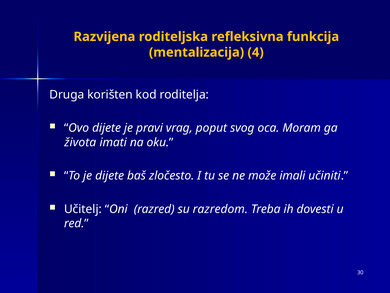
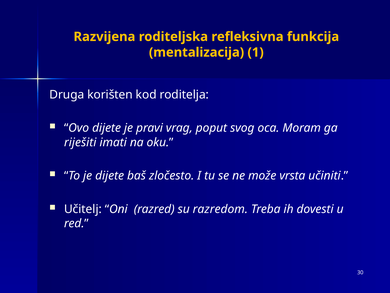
4: 4 -> 1 (256, 52)
života: života -> riješiti (80, 142)
imali: imali -> vrsta (292, 175)
